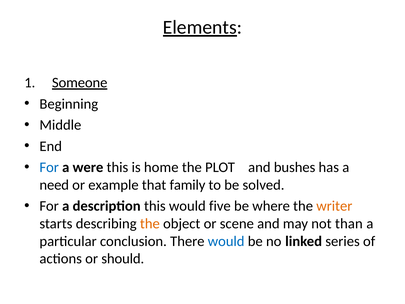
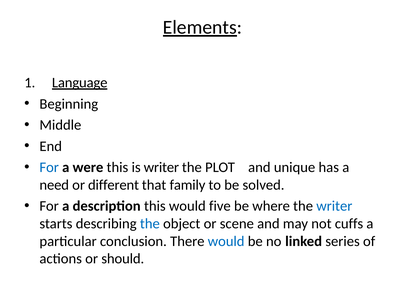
Someone: Someone -> Language (80, 83)
is home: home -> writer (161, 167)
bushes: bushes -> unique (295, 167)
example: example -> different (114, 185)
writer colour: orange -> blue (334, 206)
the colour: orange -> blue (150, 223)
than: than -> cuffs (349, 223)
